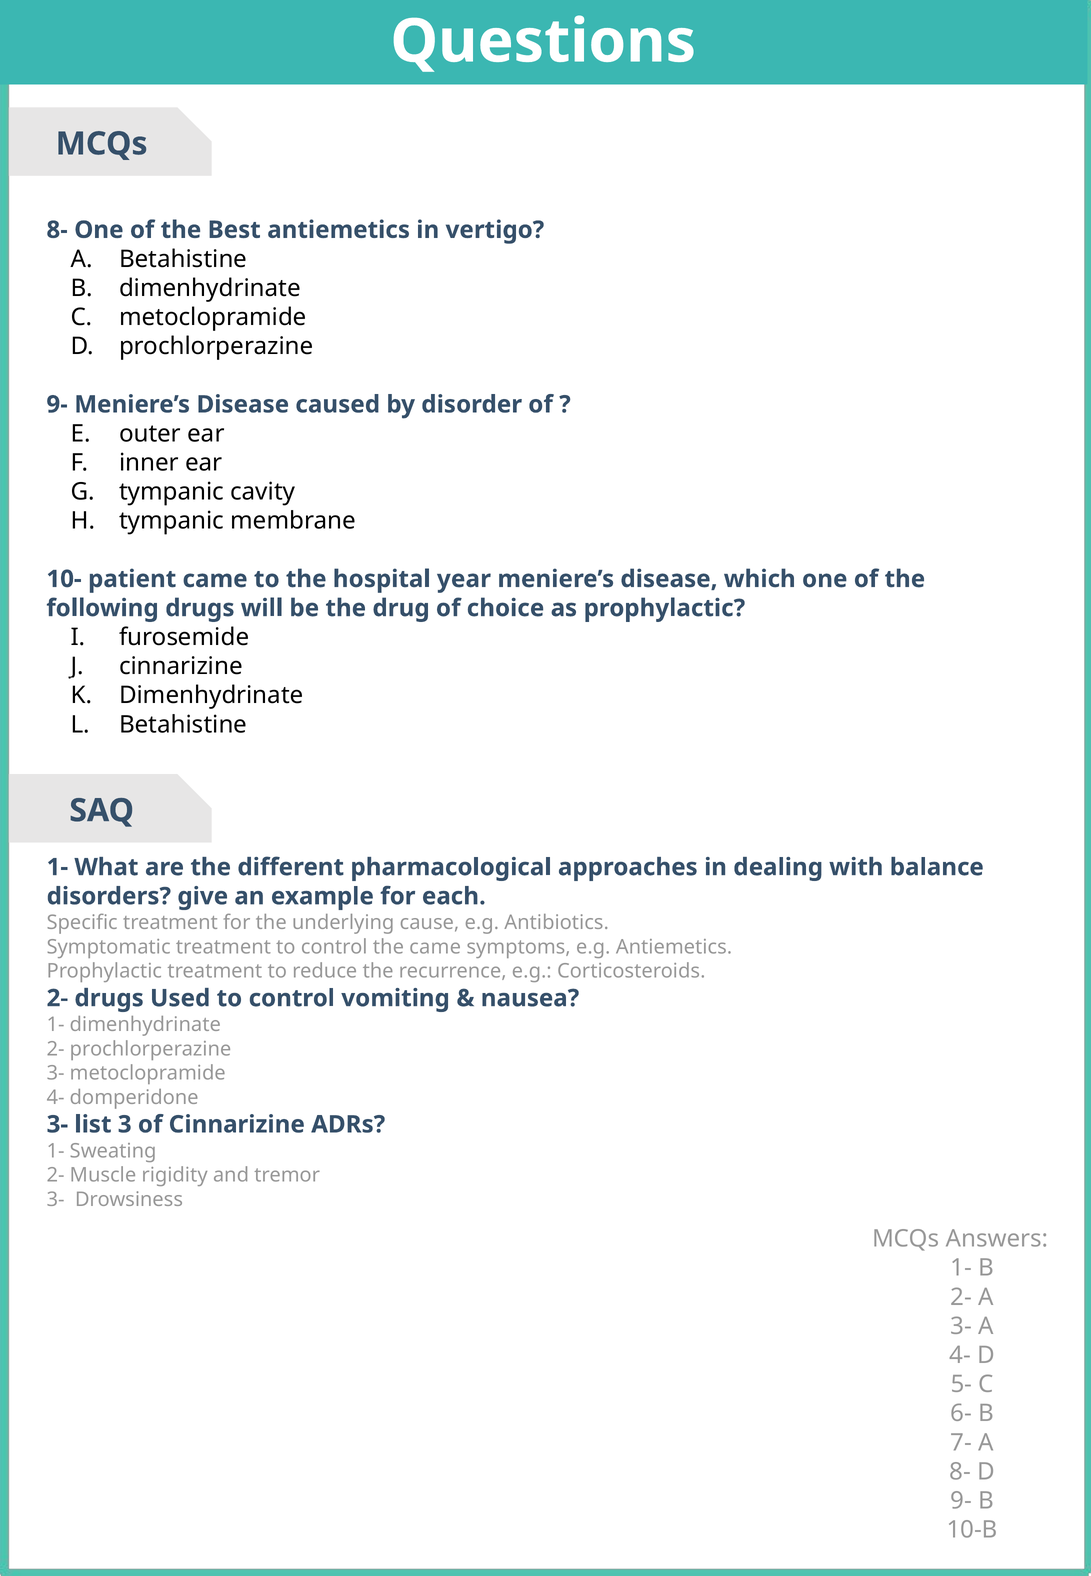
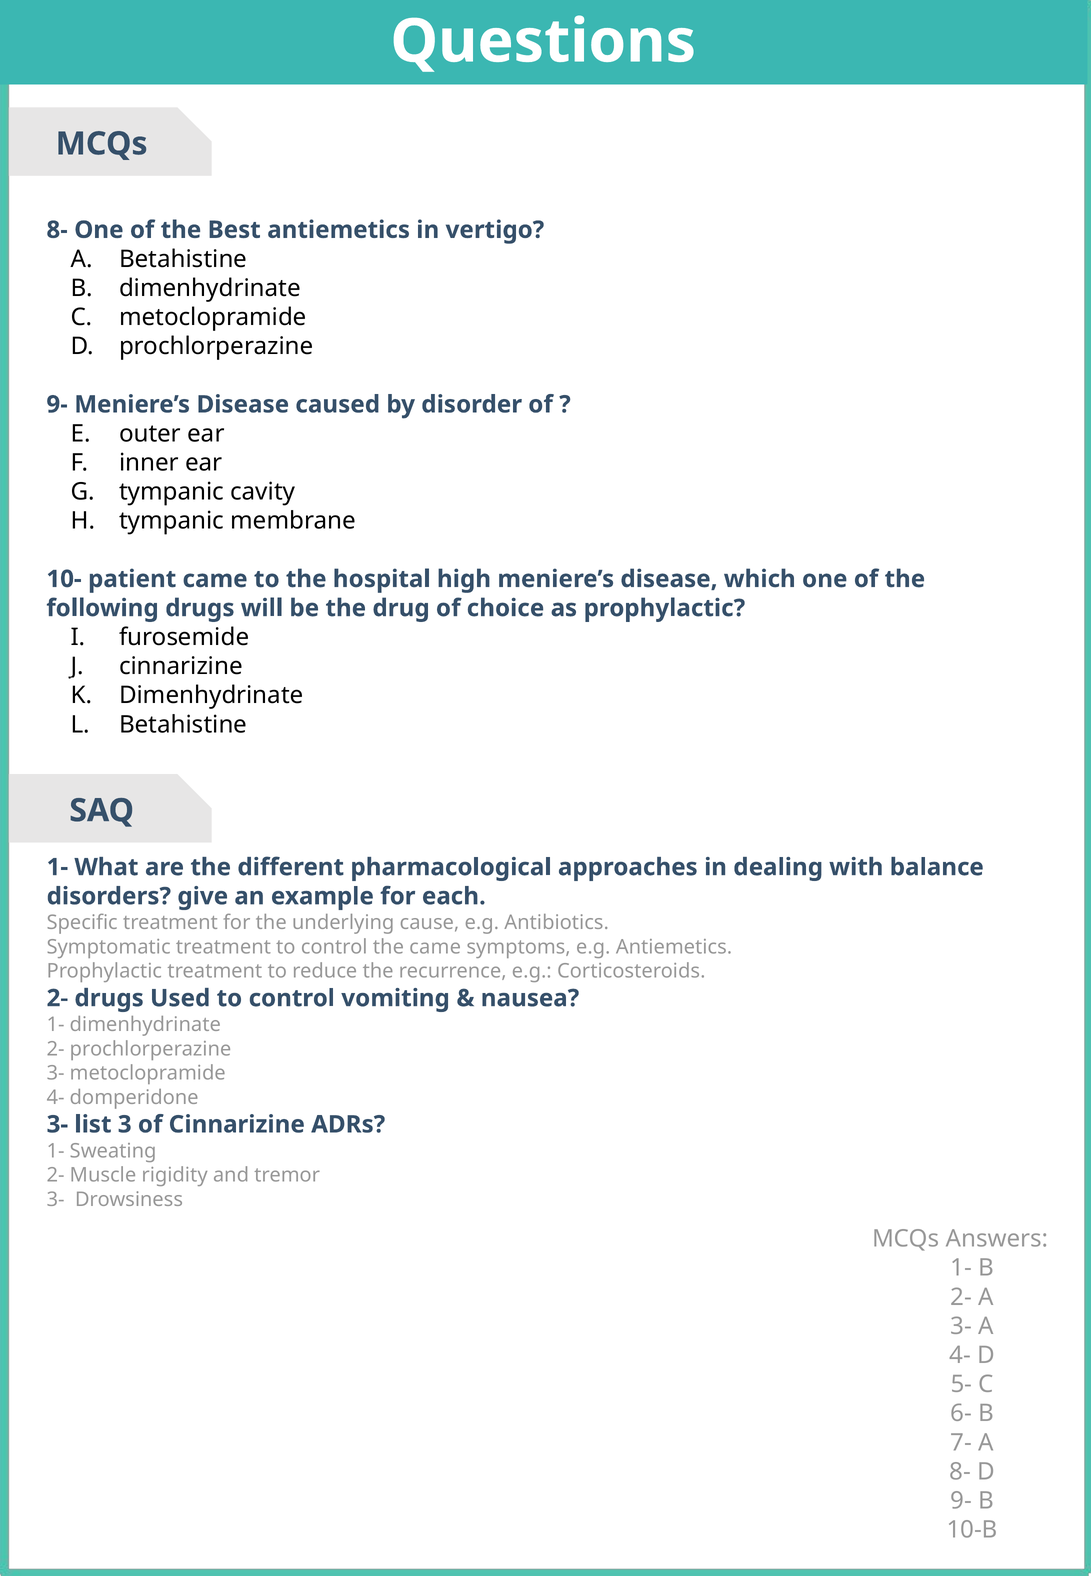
year: year -> high (464, 579)
